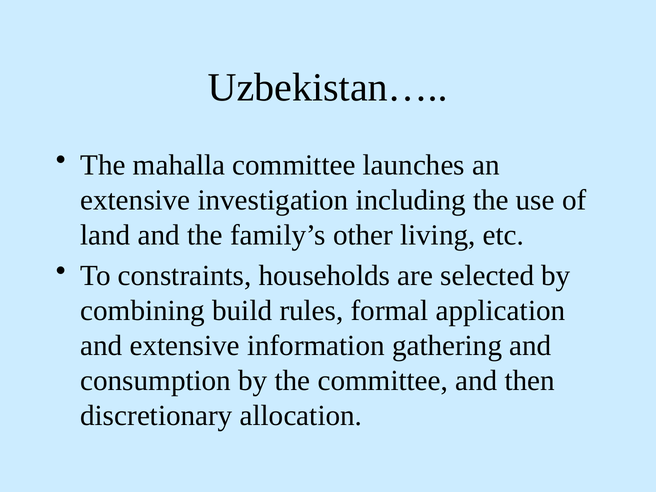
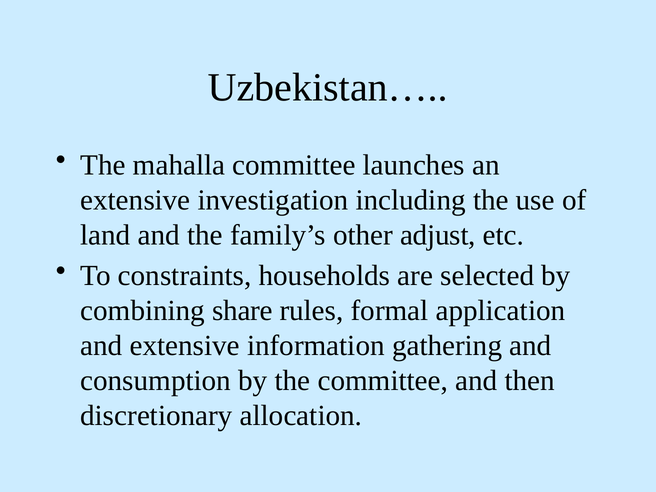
living: living -> adjust (438, 235)
build: build -> share (242, 311)
